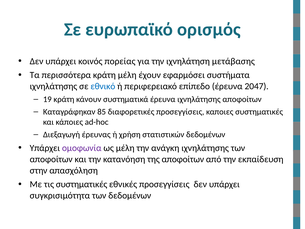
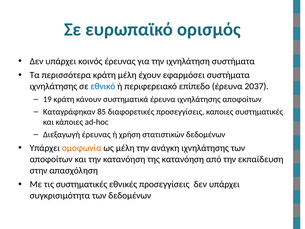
κοινός πορείας: πορείας -> έρευνας (120, 61)
ιχνηλάτηση μετάβασης: μετάβασης -> συστήματα (233, 61)
2047: 2047 -> 2037 (257, 86)
ομοφωνία colour: purple -> orange (82, 148)
της αποφοίτων: αποφοίτων -> κατανόηση (183, 159)
